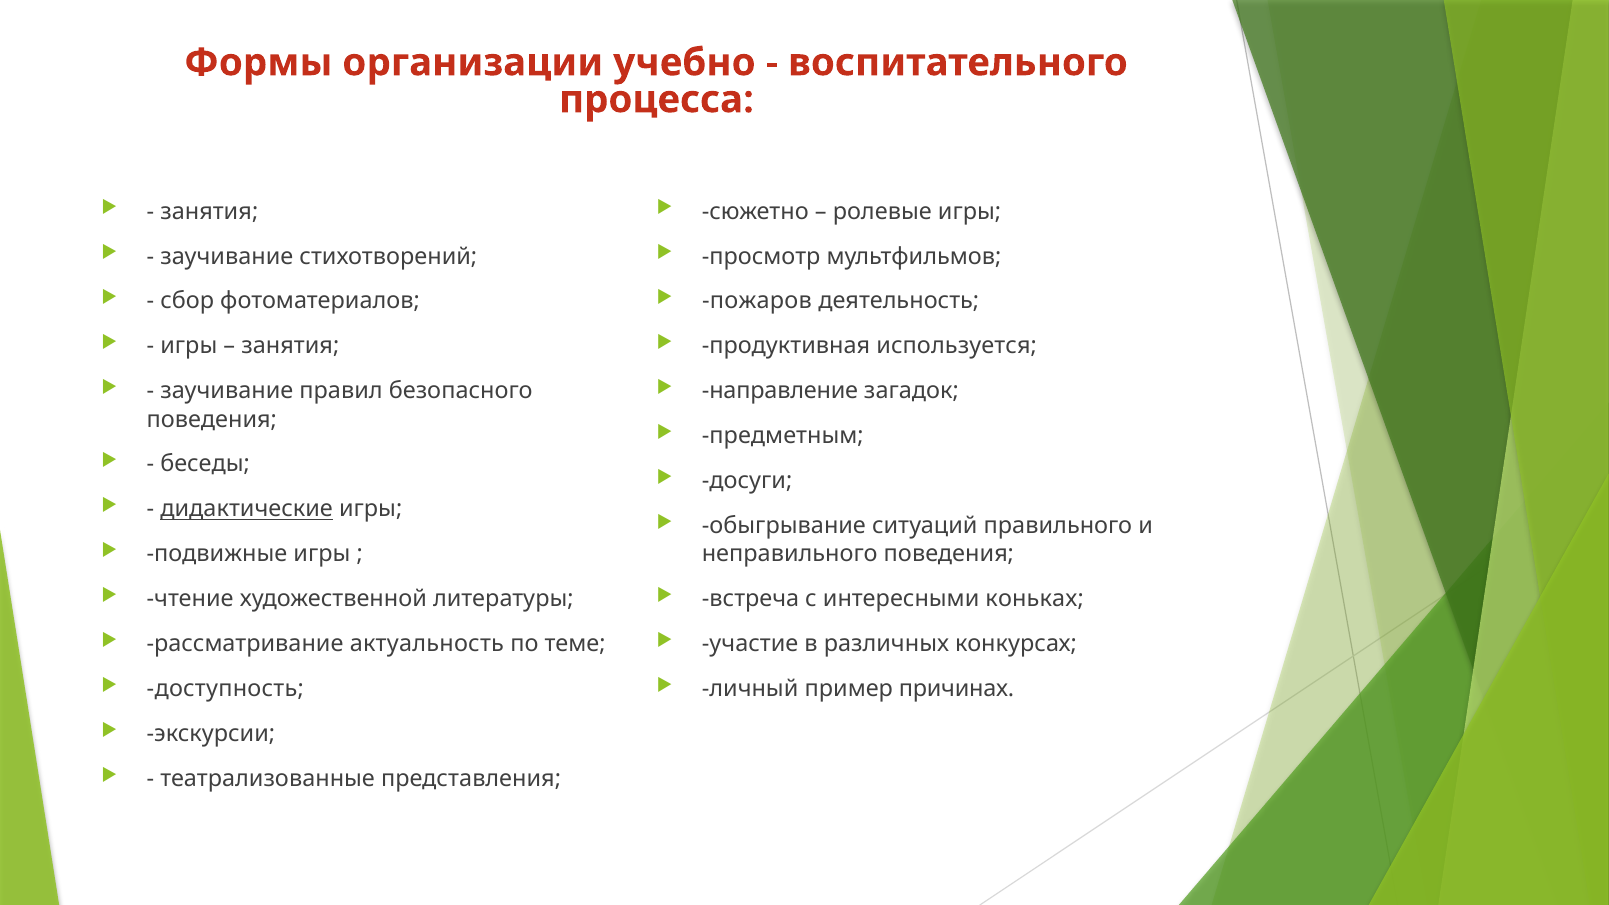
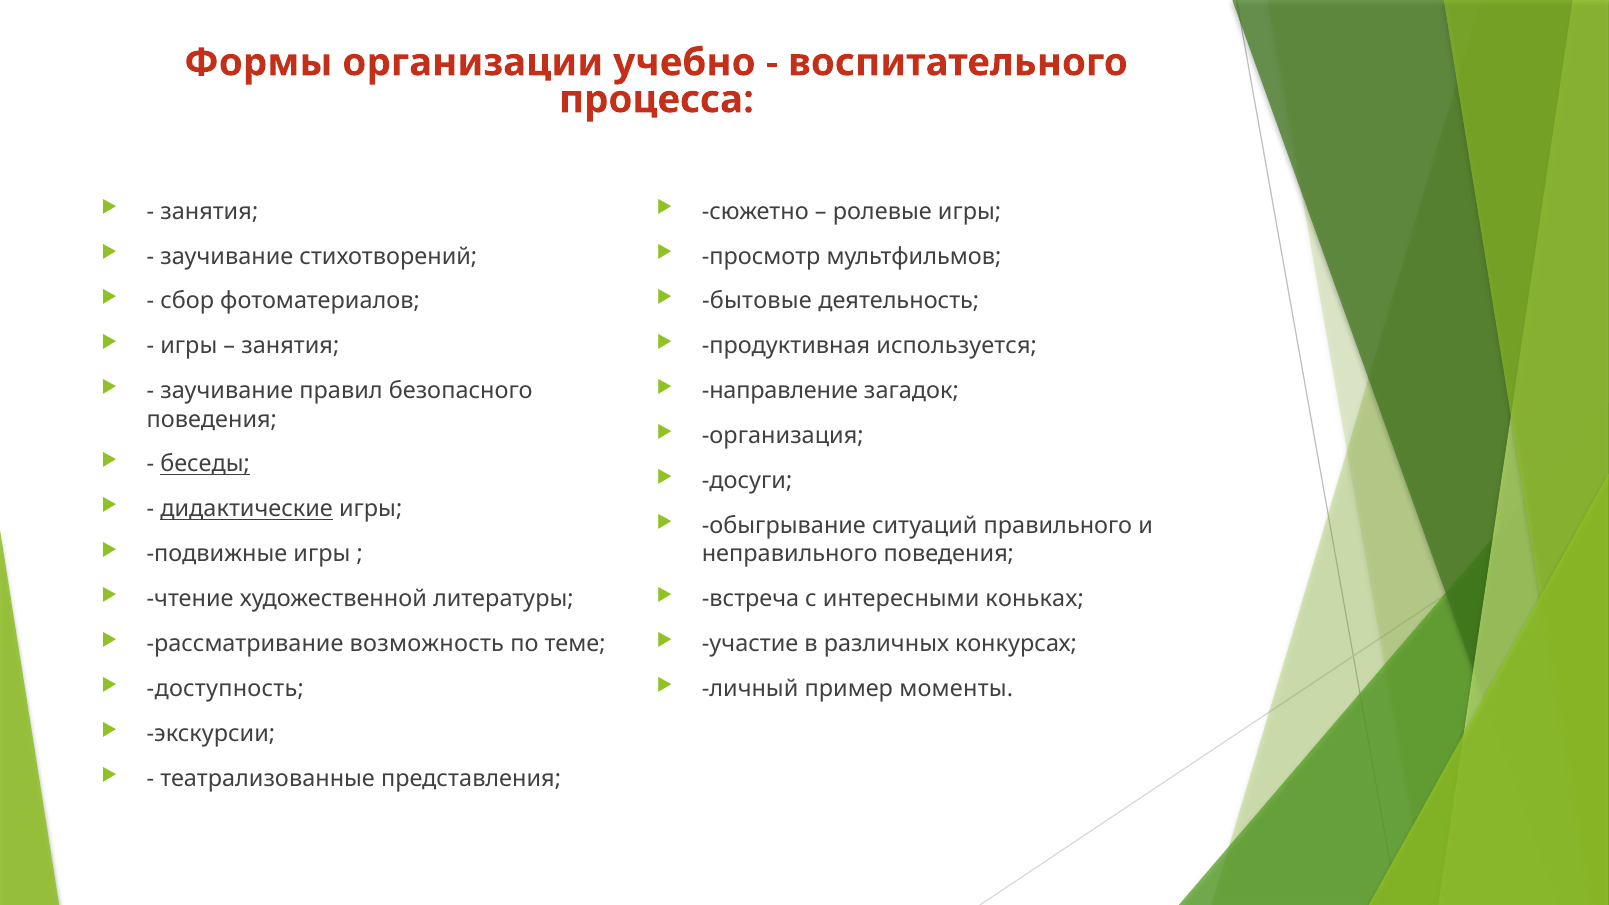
пожаров: пожаров -> бытовые (757, 301)
предметным: предметным -> организация (783, 436)
беседы underline: none -> present (205, 464)
актуальность: актуальность -> возможность (427, 644)
причинах: причинах -> моменты (956, 689)
